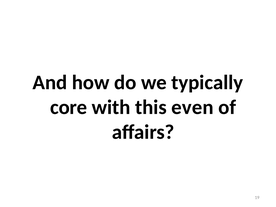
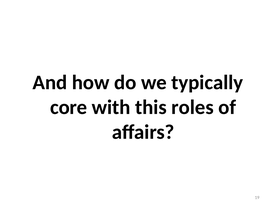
even: even -> roles (192, 107)
